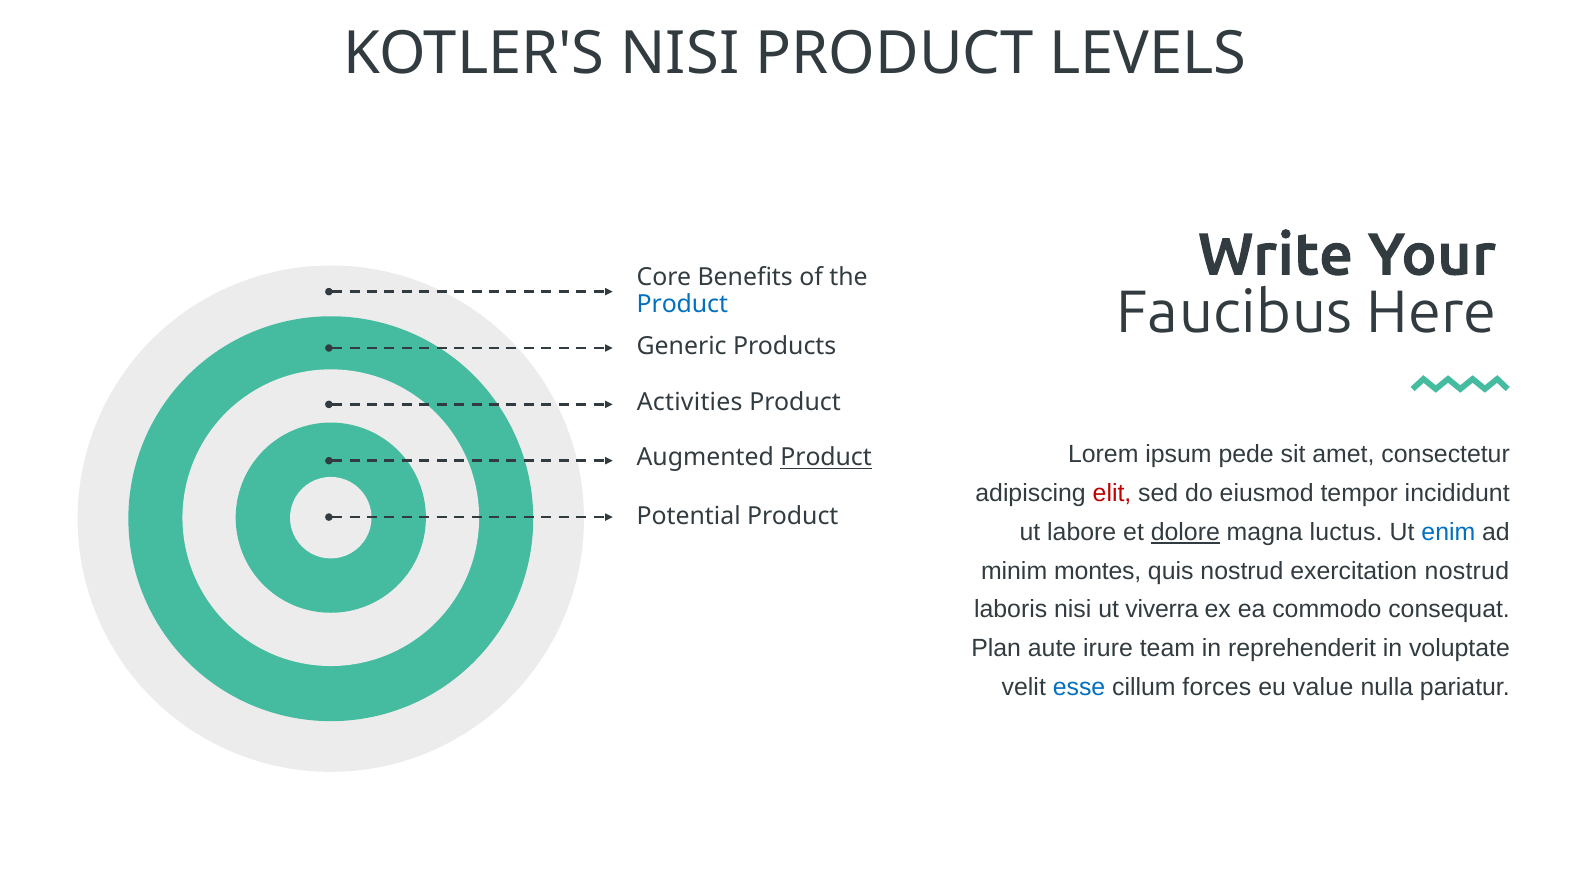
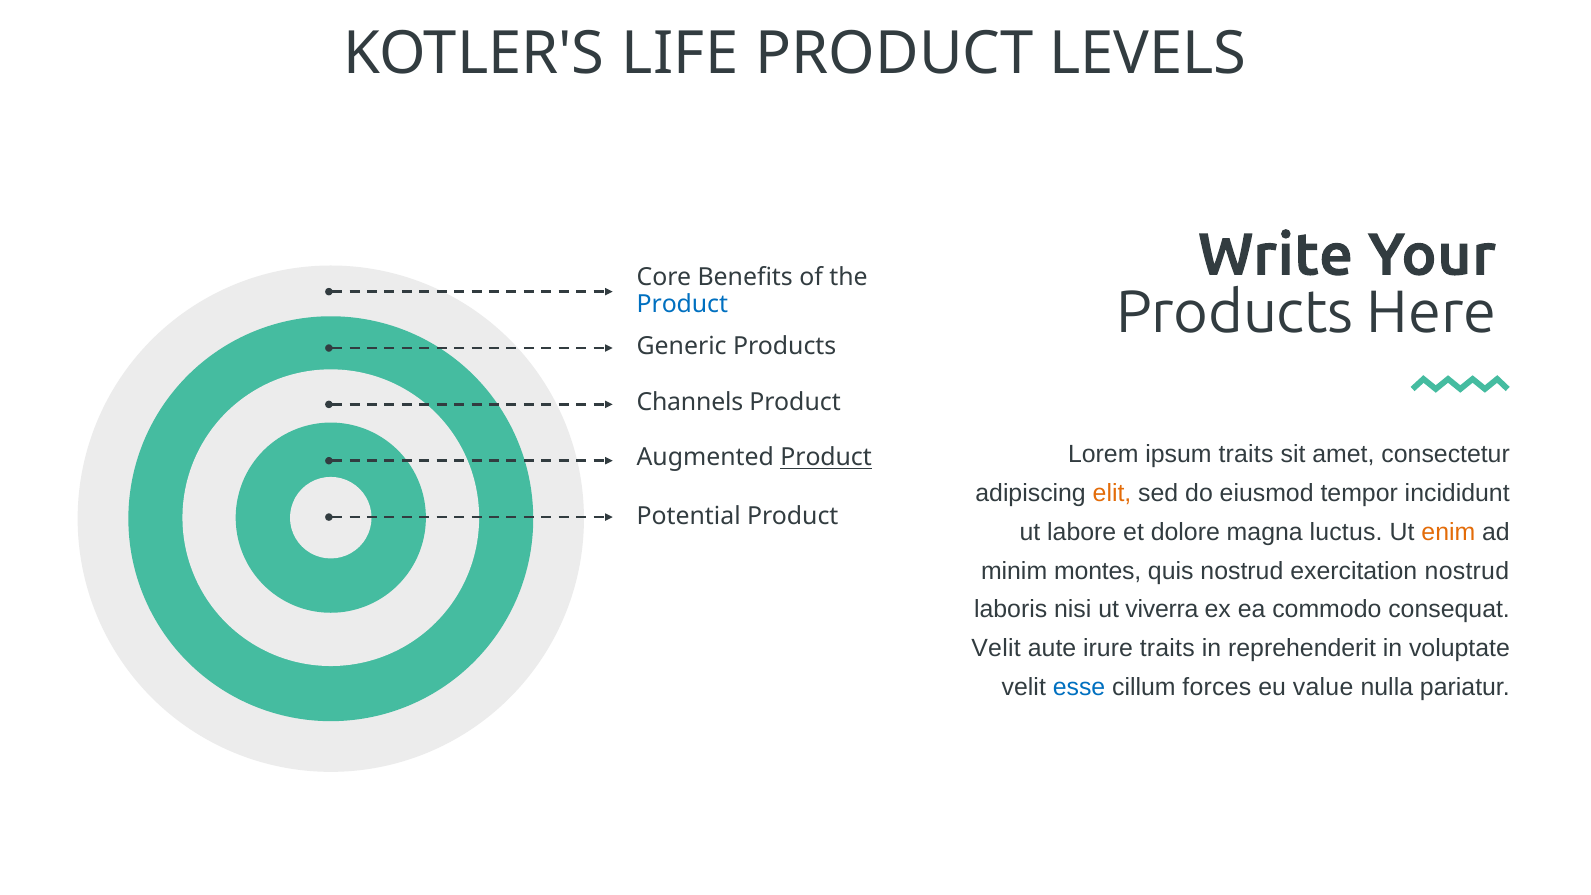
KOTLER'S NISI: NISI -> LIFE (680, 53)
Faucibus: Faucibus -> Products (1235, 312)
Activities: Activities -> Channels (690, 402)
ipsum pede: pede -> traits (1246, 455)
elit colour: red -> orange (1112, 493)
dolore underline: present -> none (1185, 532)
enim colour: blue -> orange (1448, 532)
Plan: Plan -> Velit (996, 648)
irure team: team -> traits (1167, 648)
